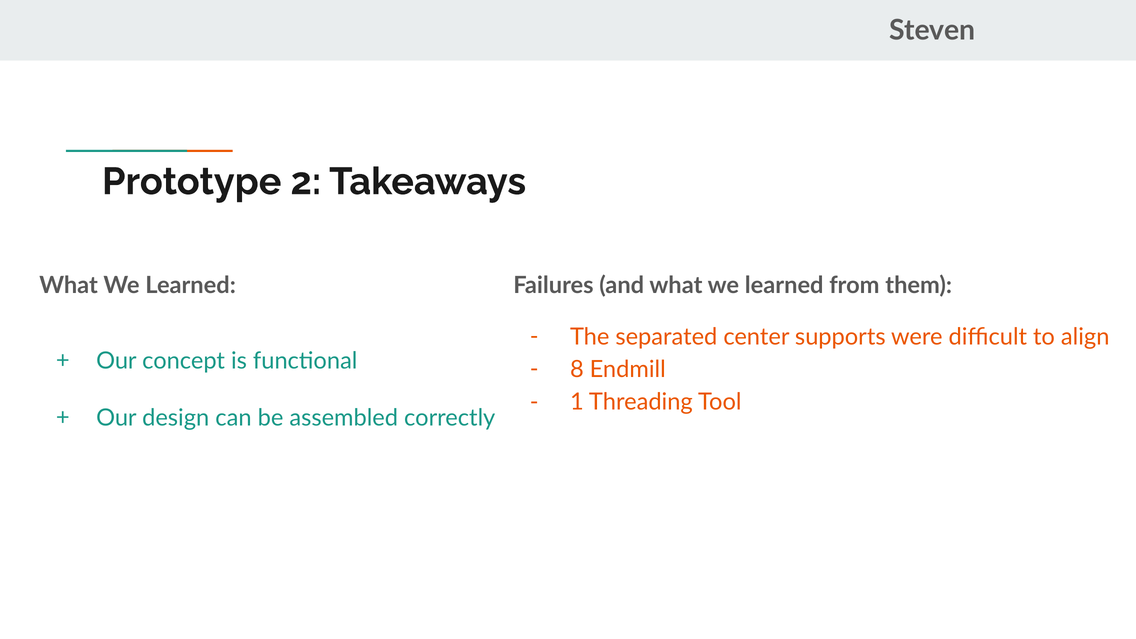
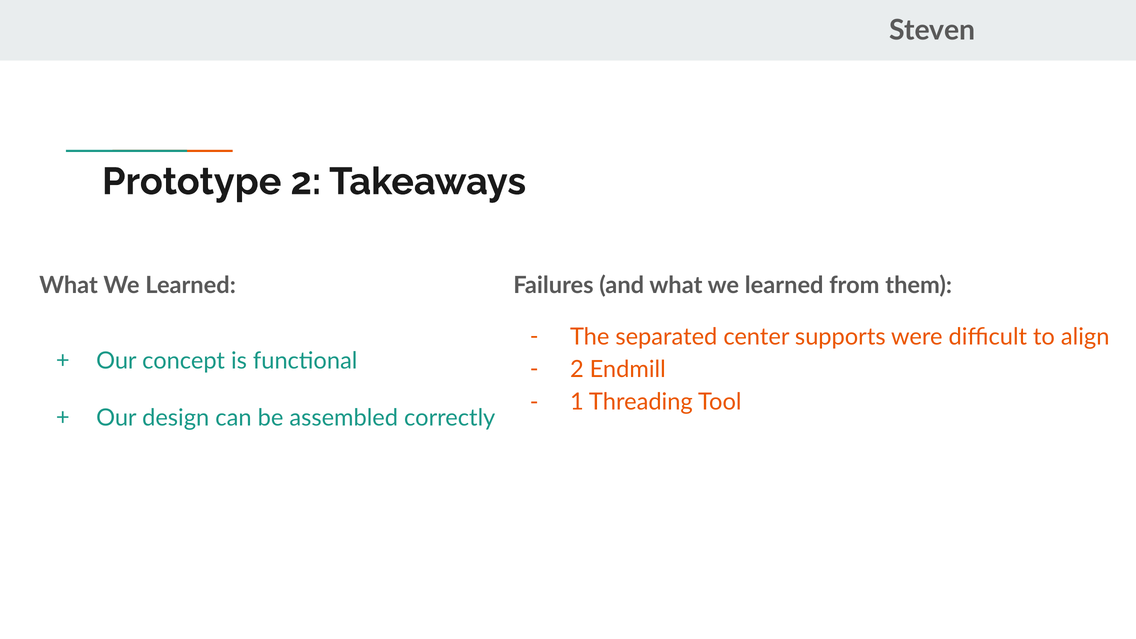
8: 8 -> 2 (577, 369)
